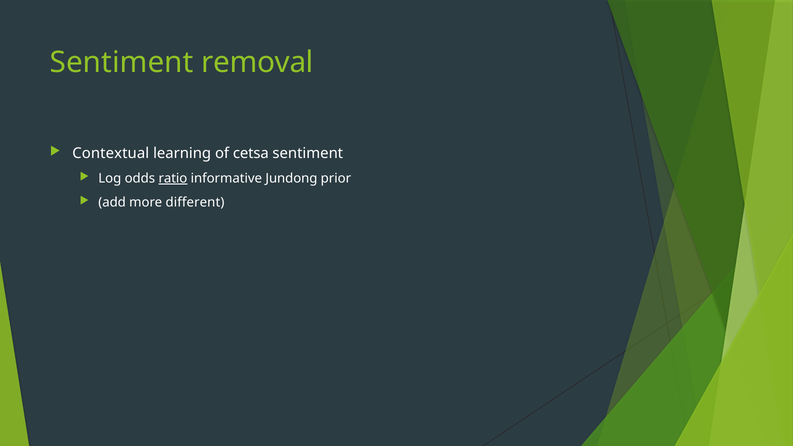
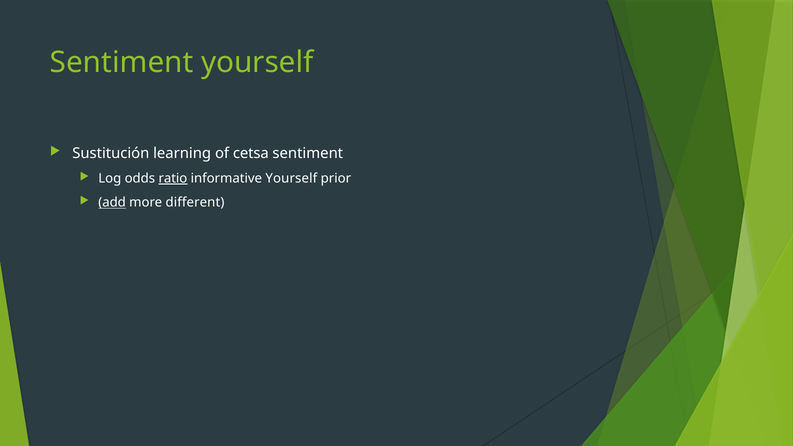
Sentiment removal: removal -> yourself (257, 63)
Contextual: Contextual -> Sustitución (111, 153)
informative Jundong: Jundong -> Yourself (291, 178)
add underline: none -> present (112, 203)
